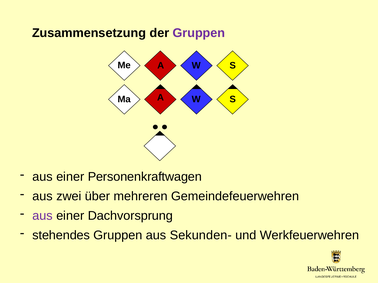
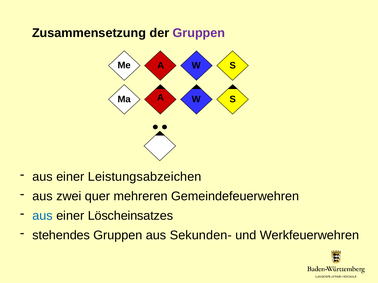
Personenkraftwagen: Personenkraftwagen -> Leistungsabzeichen (145, 177)
über: über -> quer (98, 197)
aus colour: purple -> blue (43, 216)
Dachvorsprung: Dachvorsprung -> Löscheinsatzes (130, 216)
